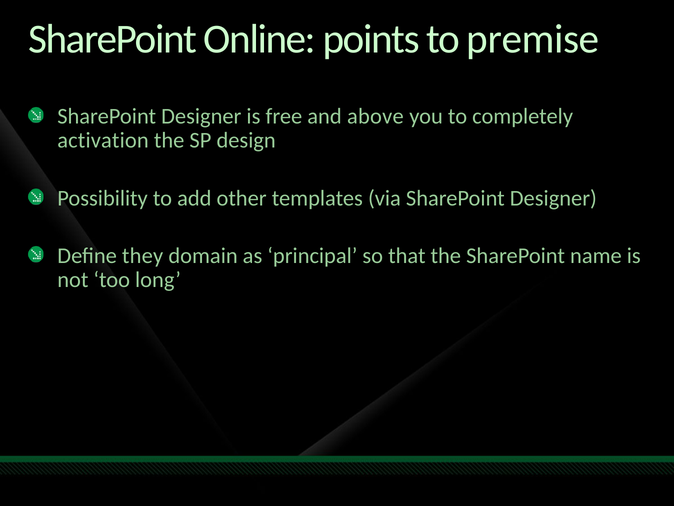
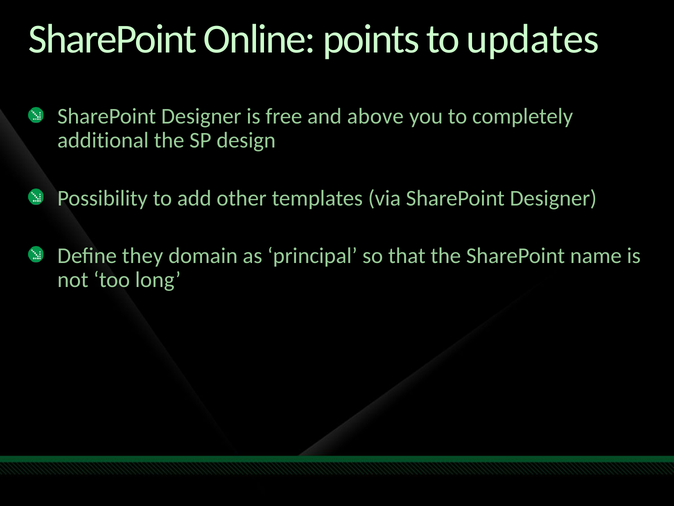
premise: premise -> updates (533, 39)
activation: activation -> additional (103, 140)
